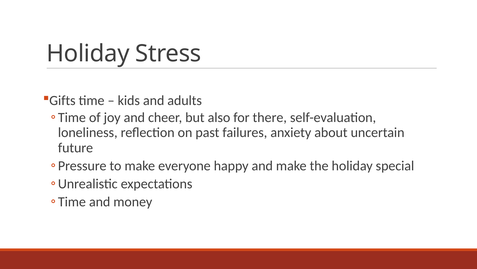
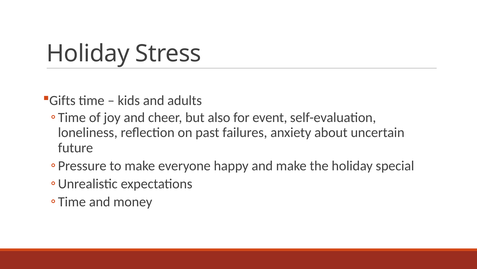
there: there -> event (270, 117)
